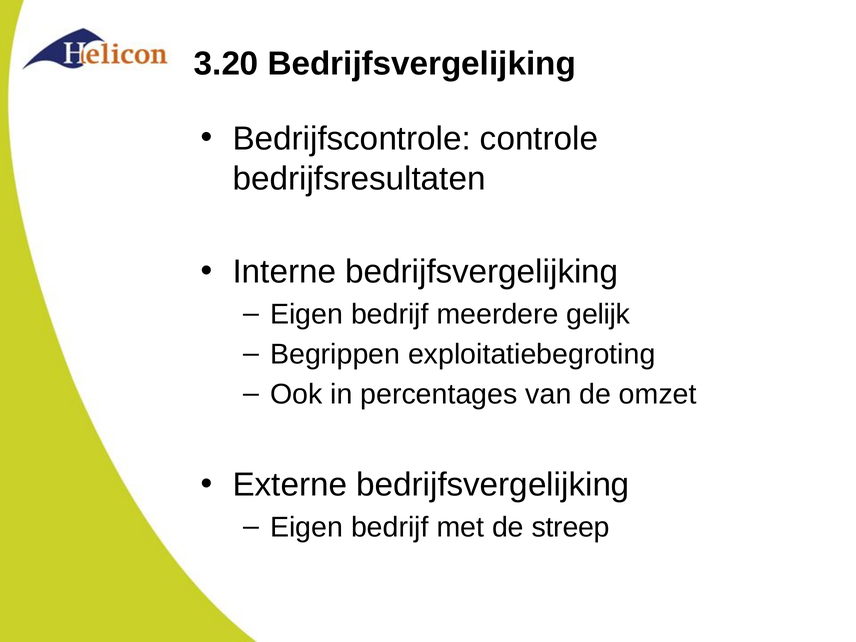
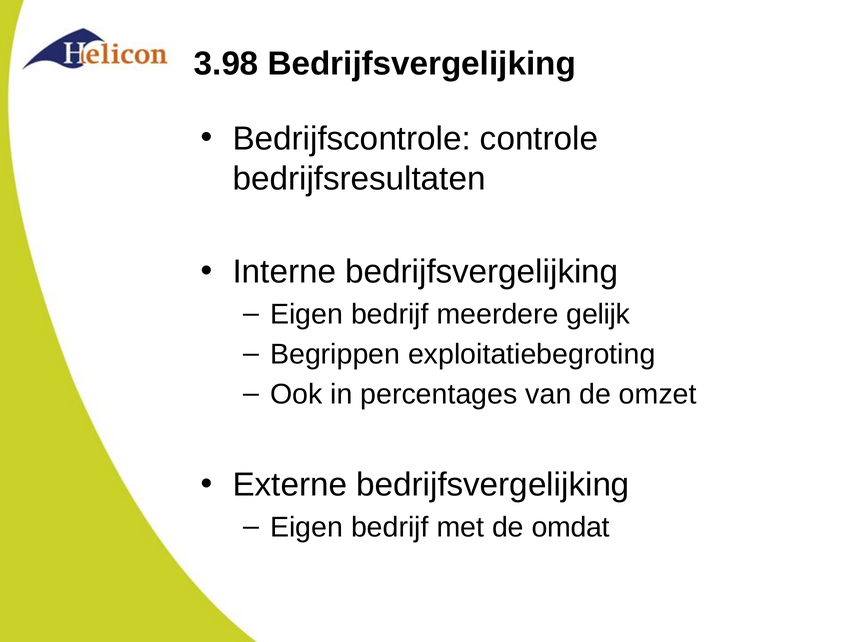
3.20: 3.20 -> 3.98 (226, 64)
streep: streep -> omdat (571, 527)
